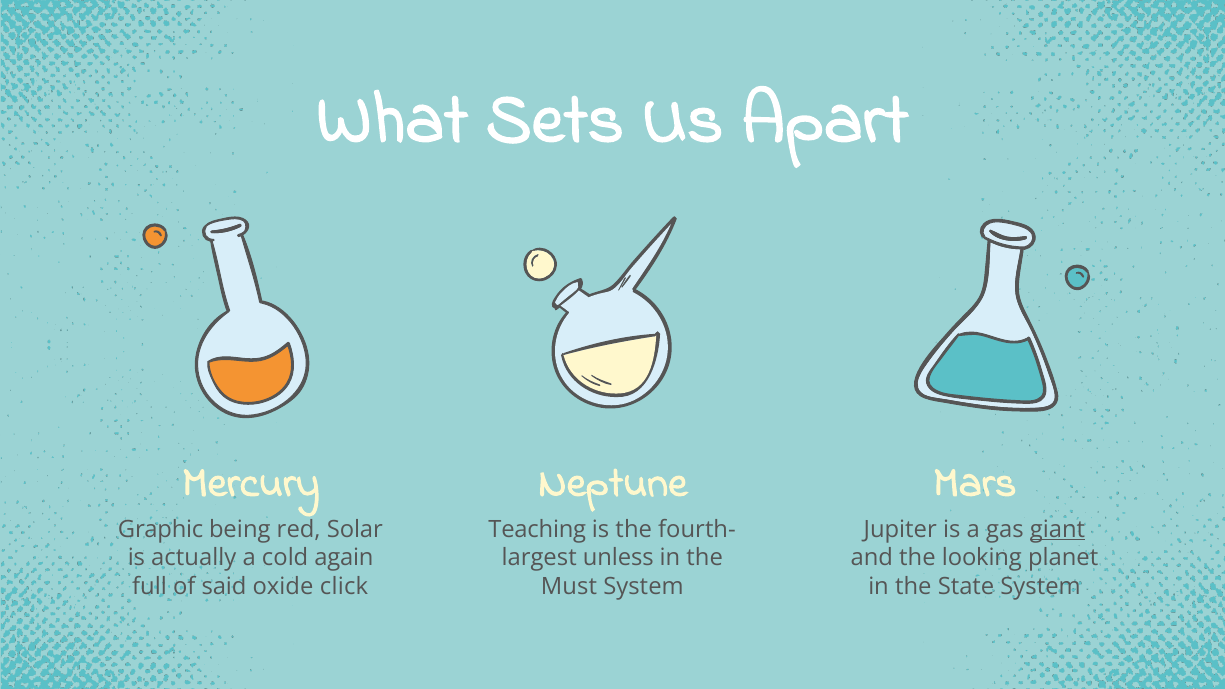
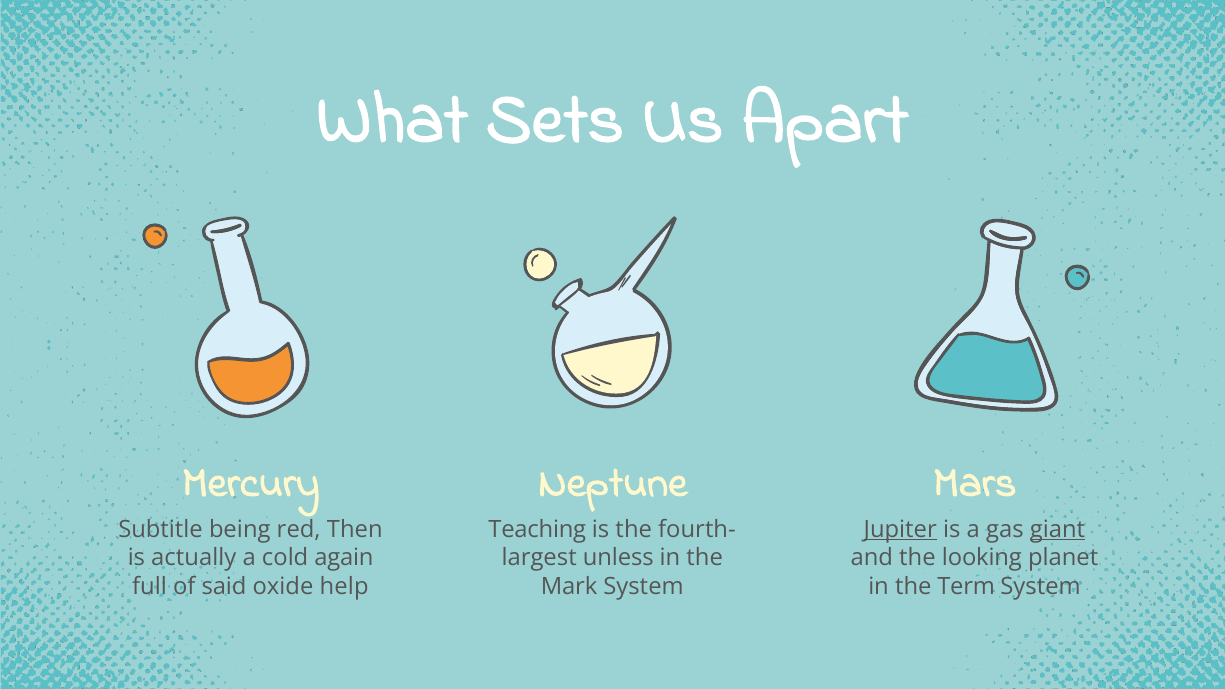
Graphic: Graphic -> Subtitle (161, 529)
Solar: Solar -> Then (355, 529)
Jupiter underline: none -> present (900, 529)
click: click -> help (344, 587)
Must: Must -> Mark (569, 587)
State: State -> Term (966, 587)
